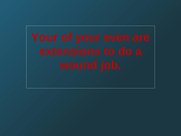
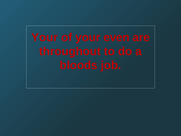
extensions: extensions -> throughout (70, 51)
wound: wound -> bloods (79, 65)
